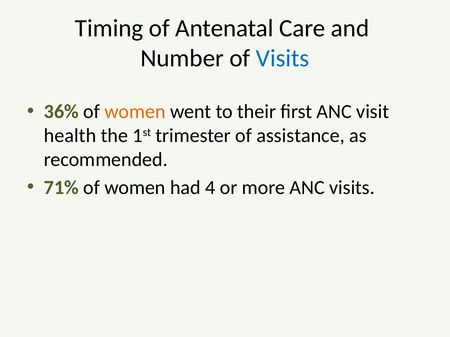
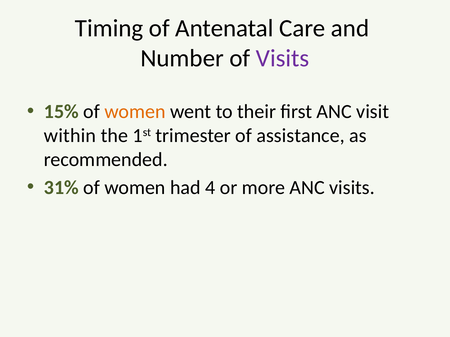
Visits colour: blue -> purple (283, 58)
36%: 36% -> 15% (61, 112)
health: health -> within (70, 136)
71%: 71% -> 31% (61, 188)
